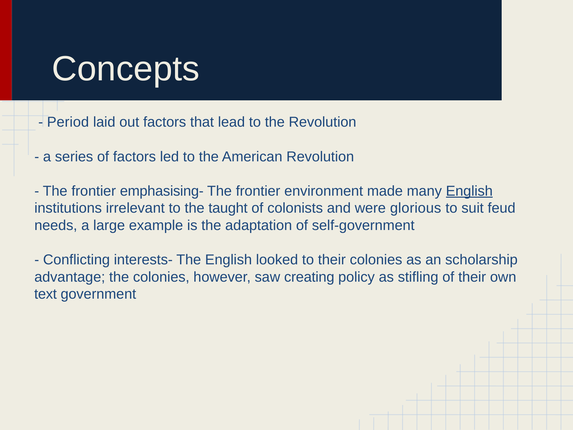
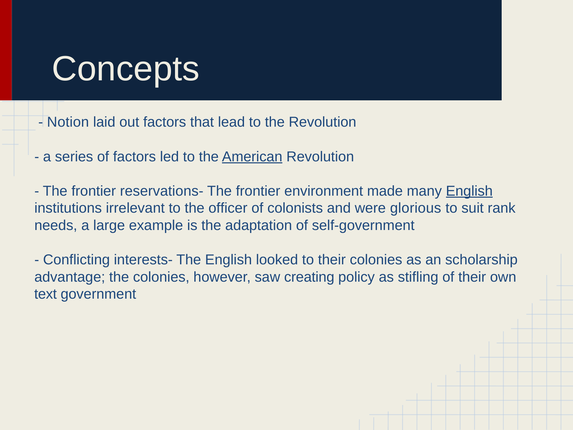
Period: Period -> Notion (68, 122)
American underline: none -> present (252, 157)
emphasising-: emphasising- -> reservations- (162, 191)
taught: taught -> officer (228, 208)
feud: feud -> rank (502, 208)
